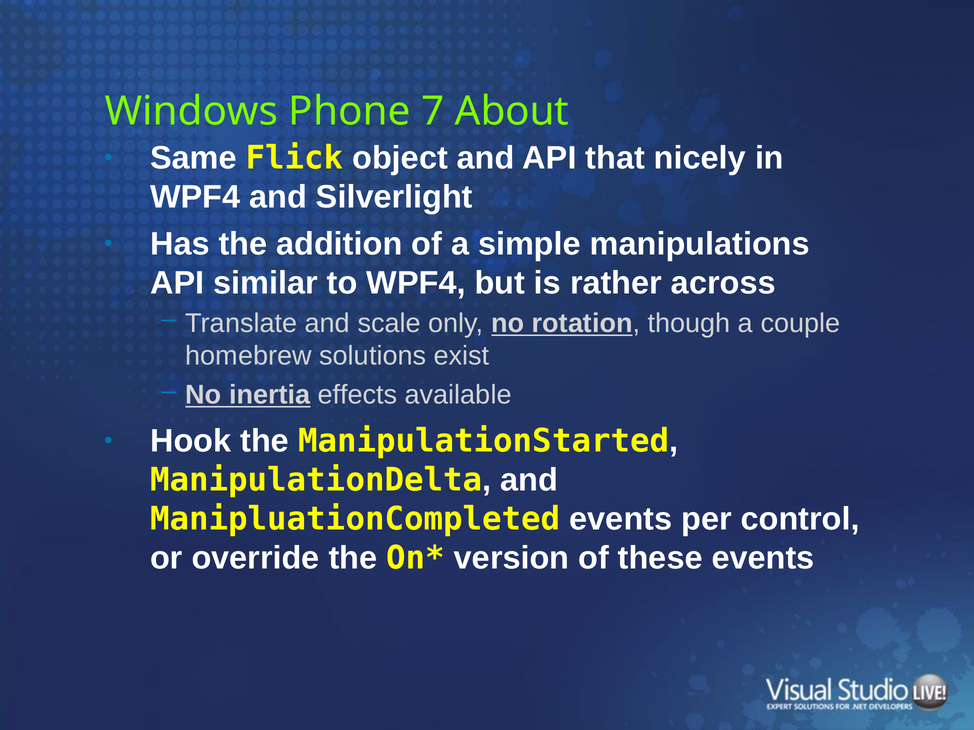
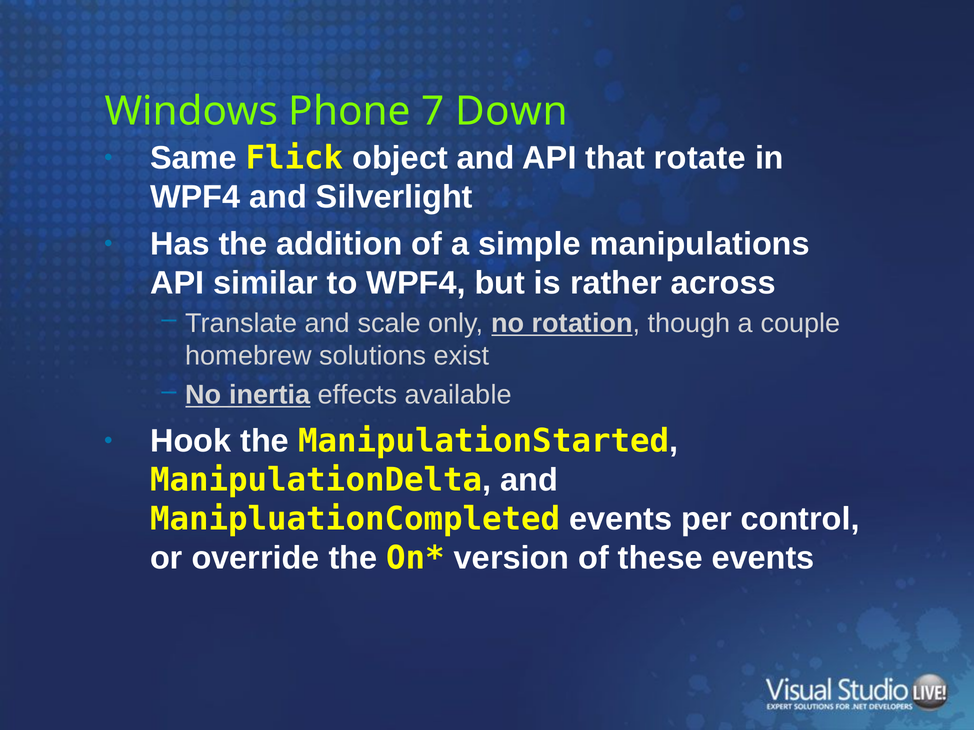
About: About -> Down (512, 111)
nicely: nicely -> rotate (700, 158)
